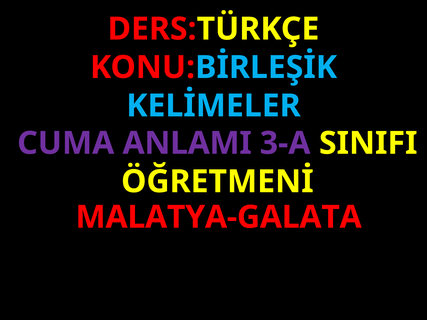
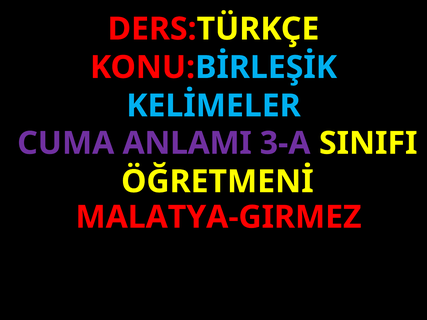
MALATYA-GALATA: MALATYA-GALATA -> MALATYA-GIRMEZ (219, 217)
